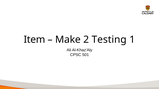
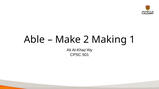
Item: Item -> Able (34, 40)
Testing: Testing -> Making (109, 40)
